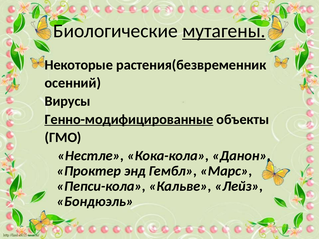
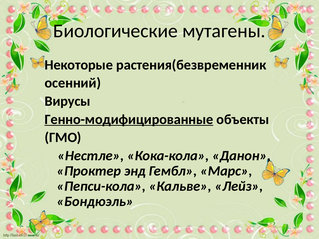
мутагены underline: present -> none (224, 31)
